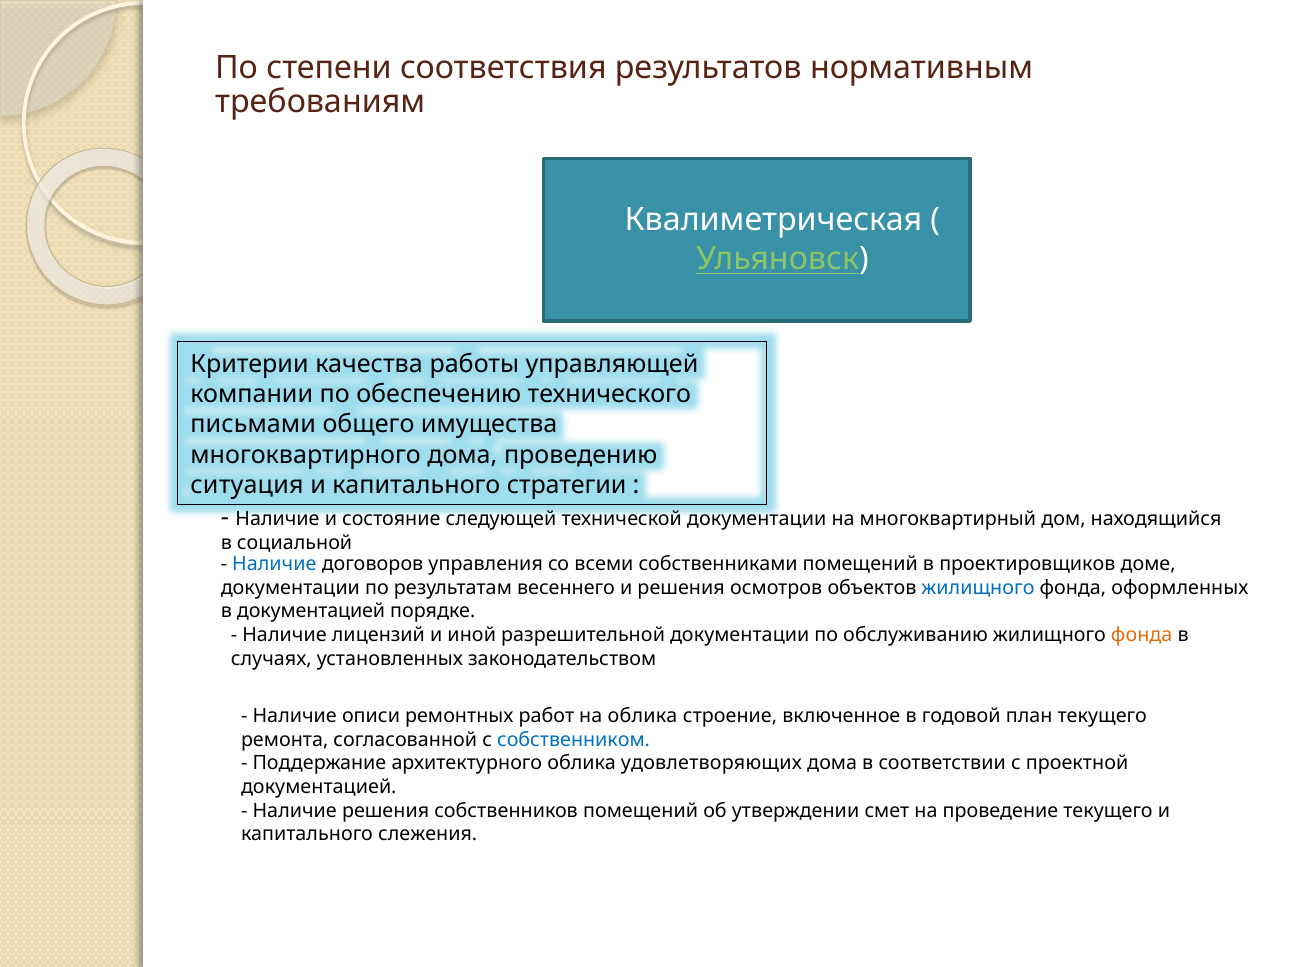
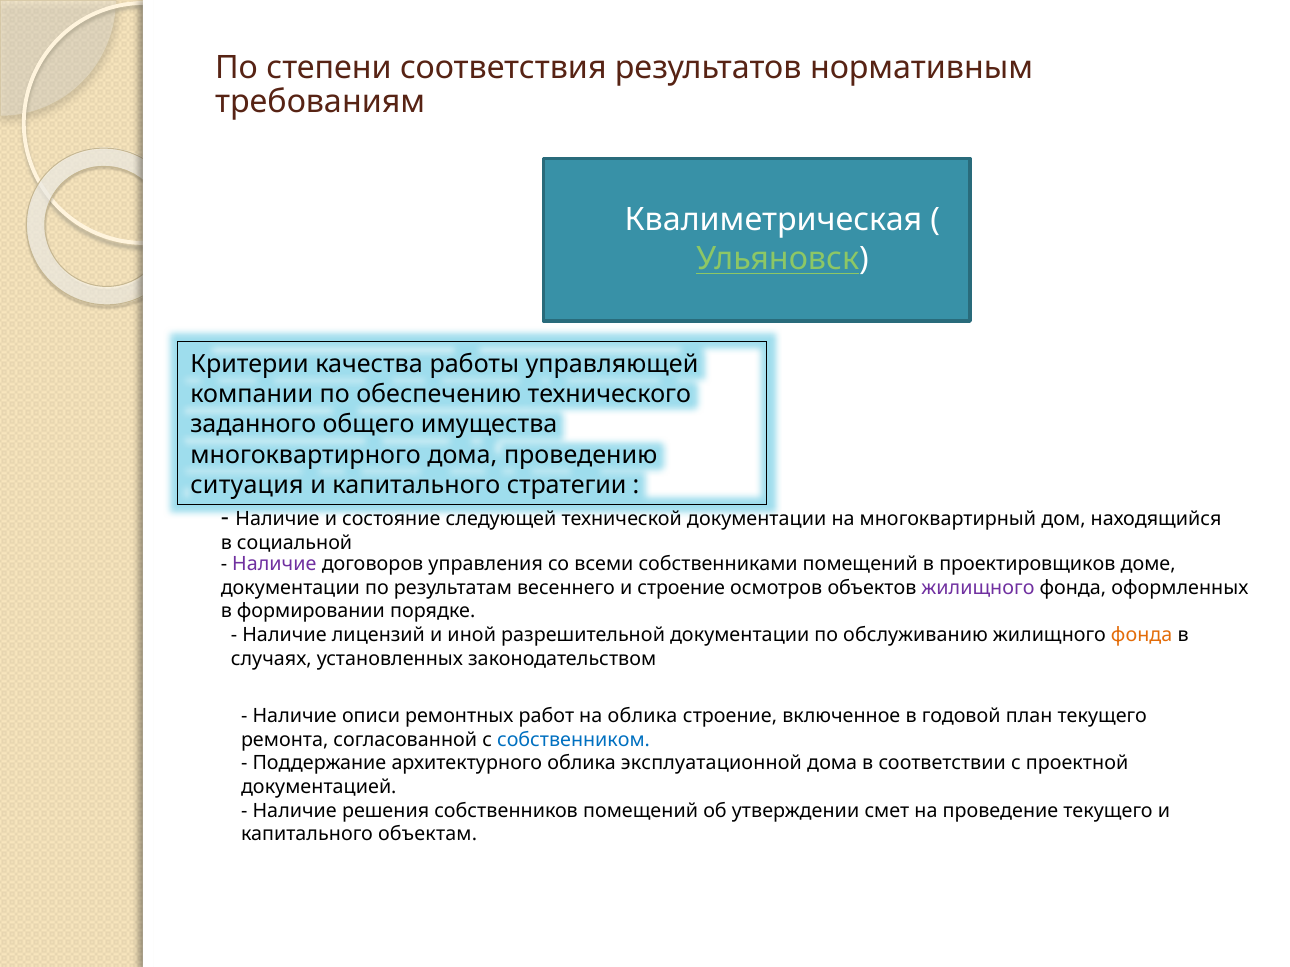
письмами: письмами -> заданного (253, 425)
Наличие colour: blue -> purple (274, 564)
и решения: решения -> строение (681, 588)
жилищного colour: blue -> purple (978, 588)
в документацией: документацией -> формировании (311, 612)
удовлетворяющих: удовлетворяющих -> эксплуатационной (711, 764)
слежения: слежения -> объектам (428, 835)
